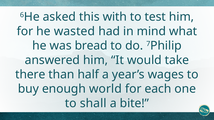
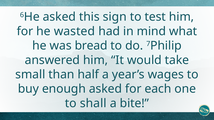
with: with -> sign (115, 17)
there: there -> small (30, 75)
enough world: world -> asked (105, 89)
